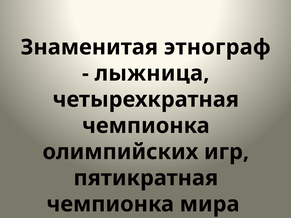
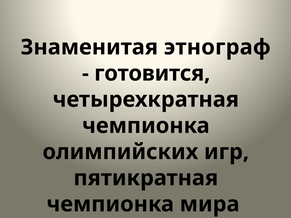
лыжница: лыжница -> готовится (152, 73)
